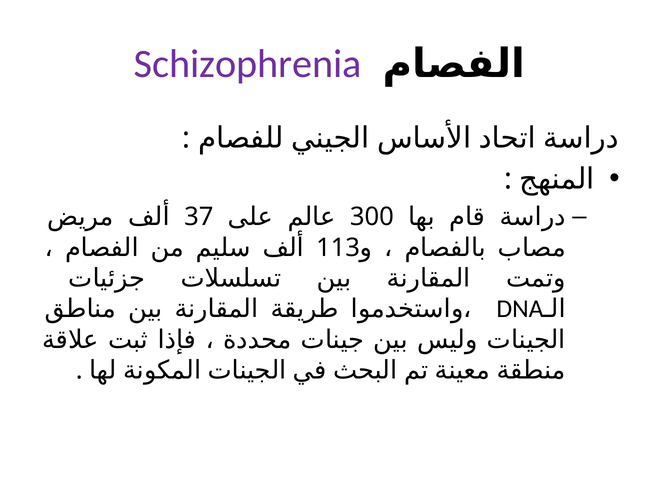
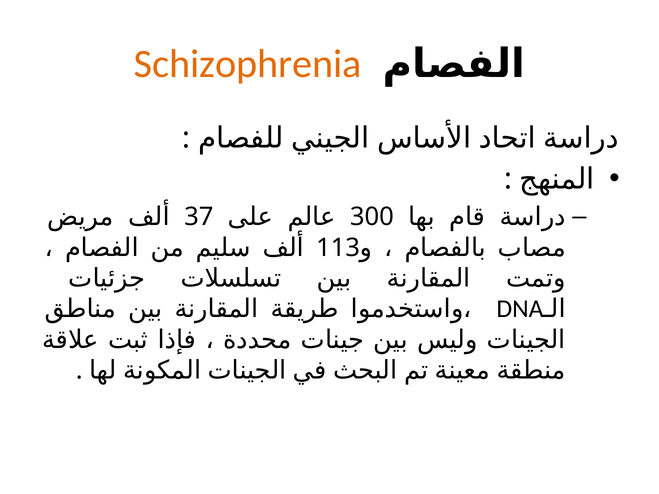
Schizophrenia colour: purple -> orange (248, 64)
